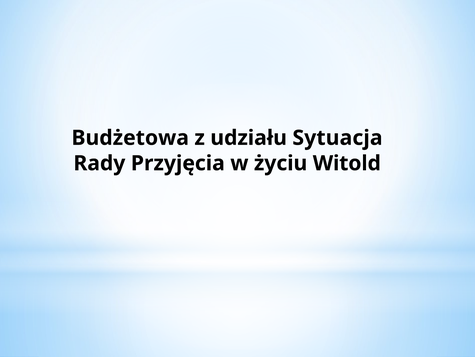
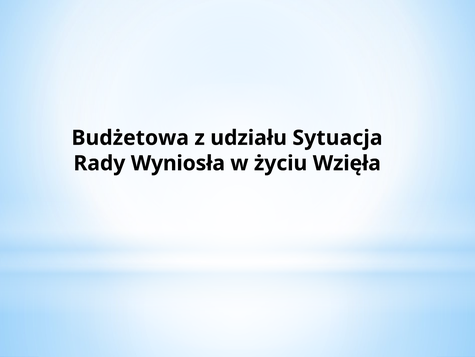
Przyjęcia: Przyjęcia -> Wyniosła (178, 163)
Witold: Witold -> Wzięła (347, 163)
